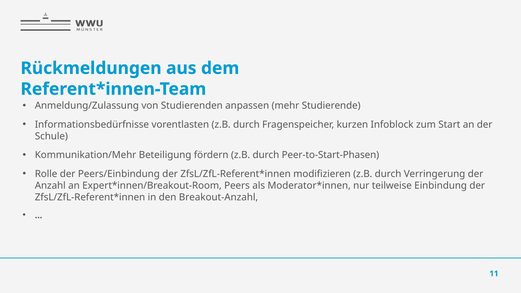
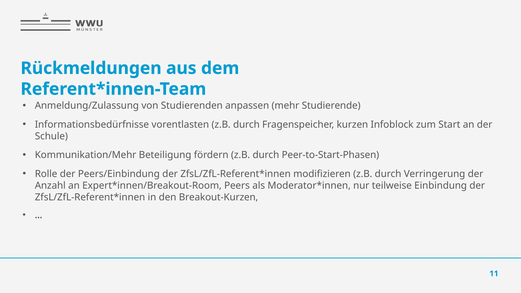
Breakout-Anzahl: Breakout-Anzahl -> Breakout-Kurzen (219, 197)
